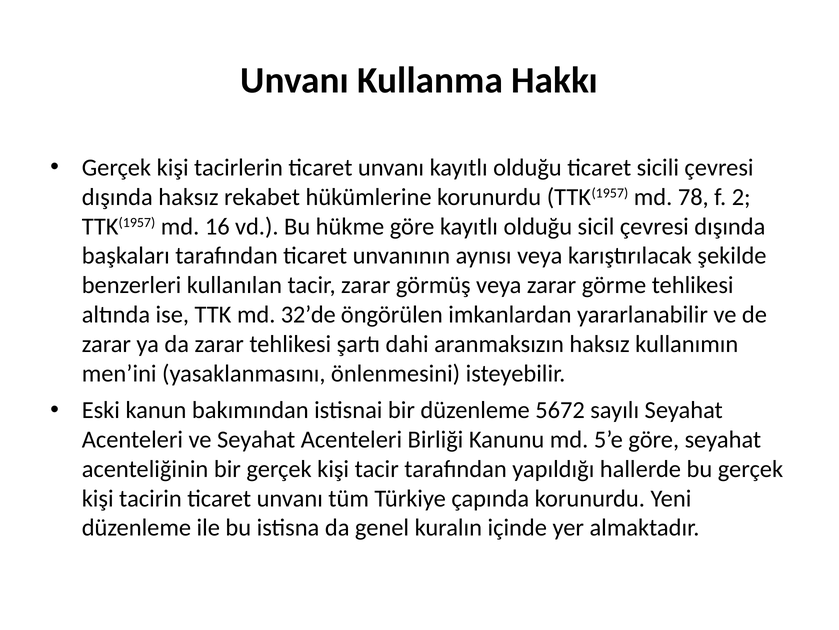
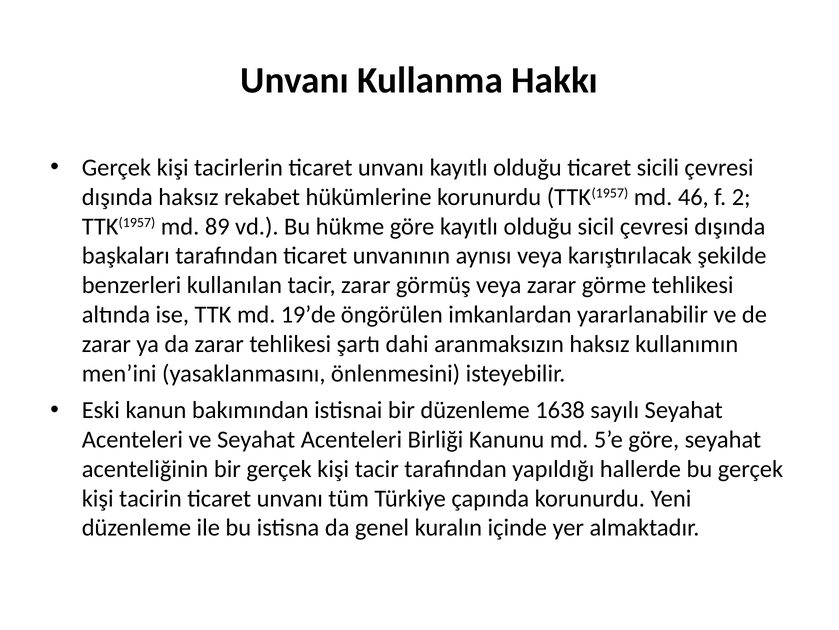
78: 78 -> 46 (693, 197)
16: 16 -> 89 (217, 226)
32’de: 32’de -> 19’de (308, 314)
5672: 5672 -> 1638 (560, 410)
